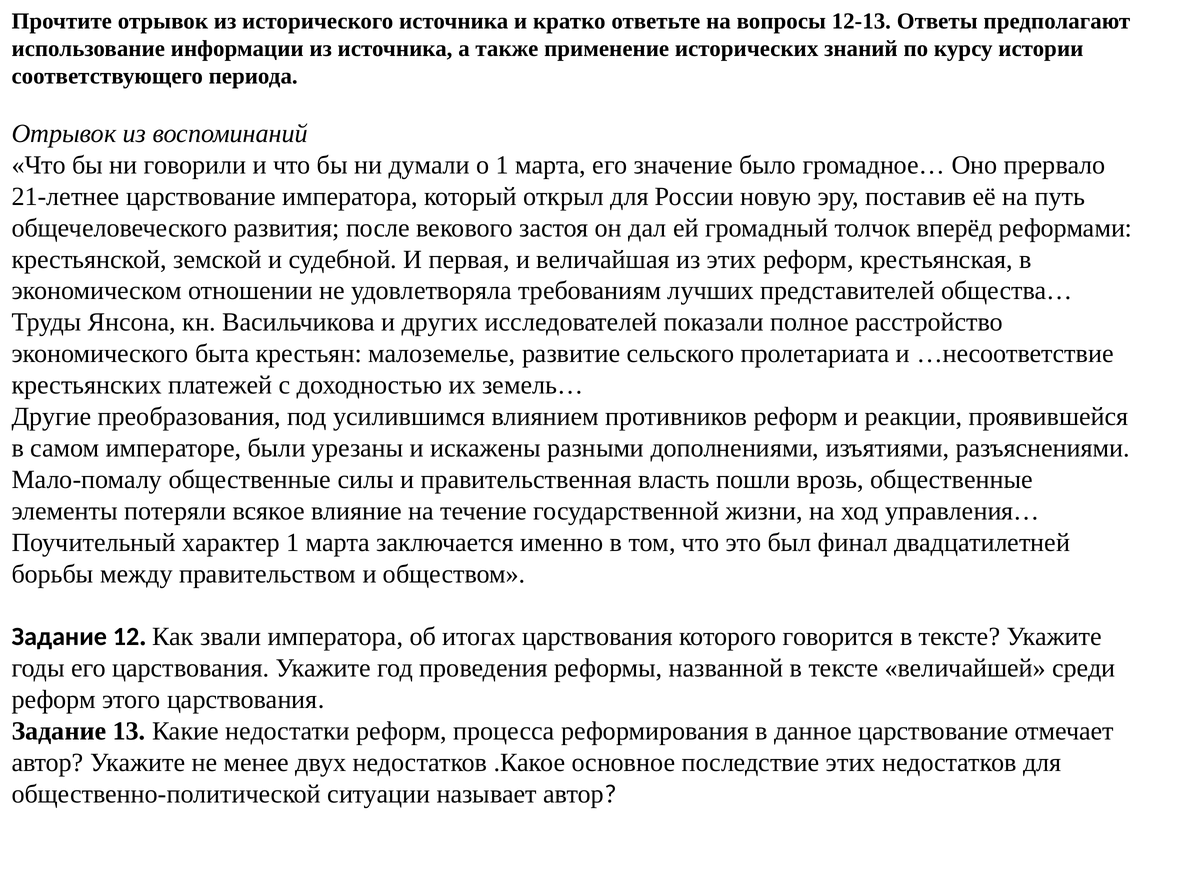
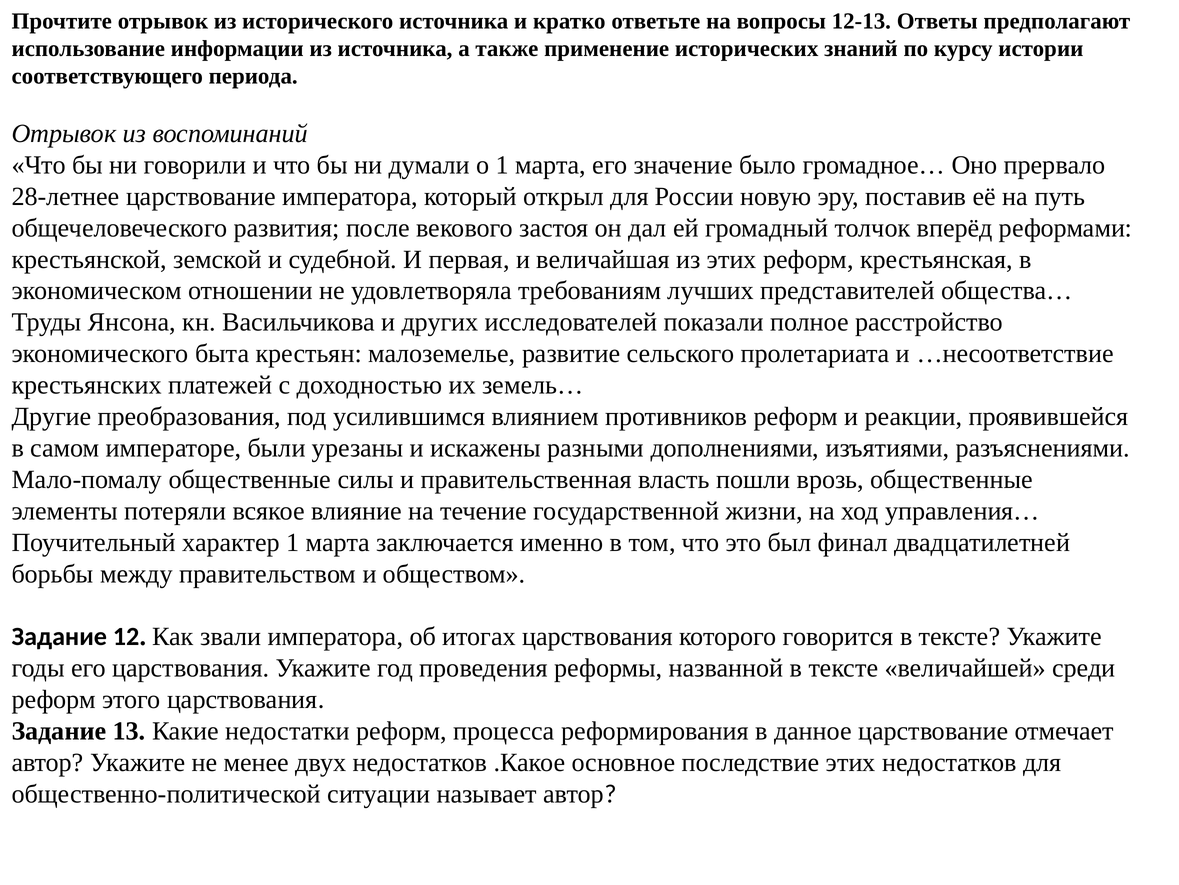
21-летнее: 21-летнее -> 28-летнее (66, 196)
